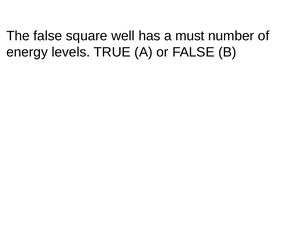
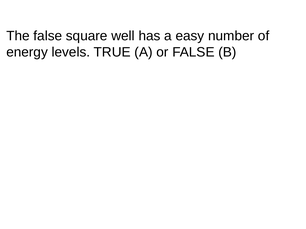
must: must -> easy (190, 36)
